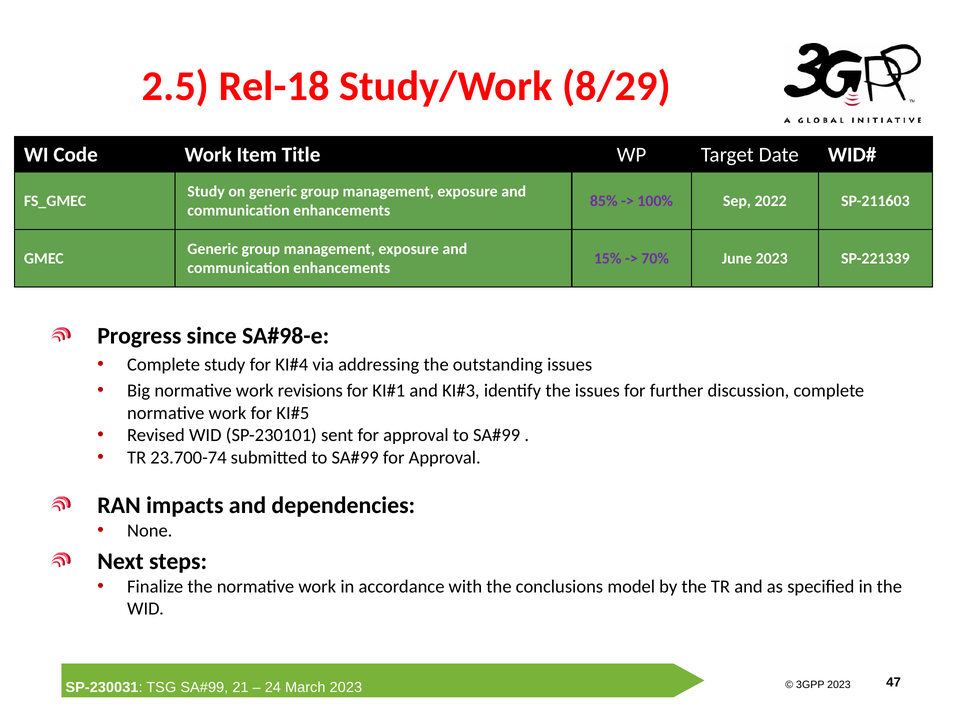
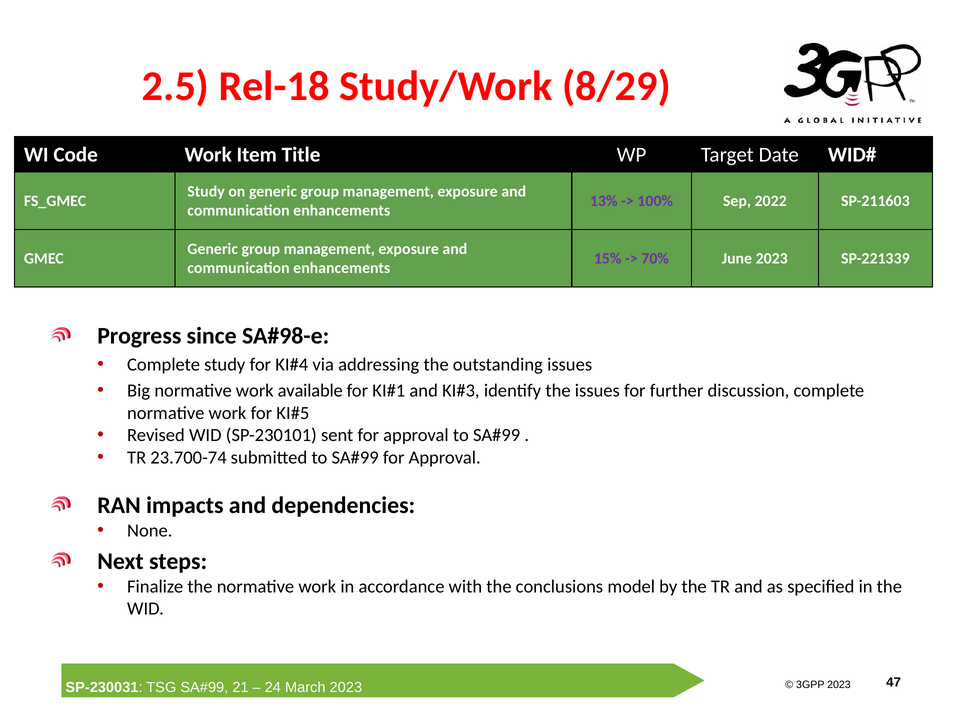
85%: 85% -> 13% (604, 201)
revisions: revisions -> available (310, 391)
